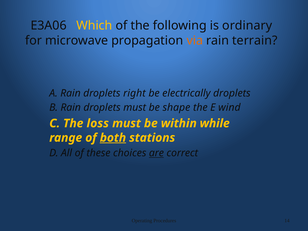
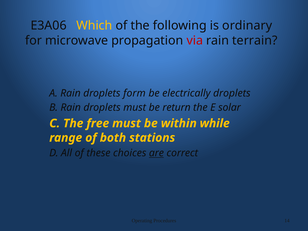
via colour: orange -> red (195, 41)
right: right -> form (134, 93)
shape: shape -> return (177, 107)
wind: wind -> solar (229, 107)
loss: loss -> free (98, 123)
both underline: present -> none (113, 138)
